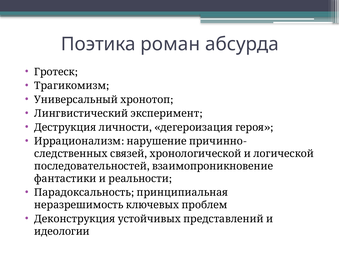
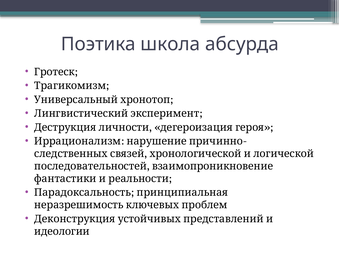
роман: роман -> школа (170, 44)
